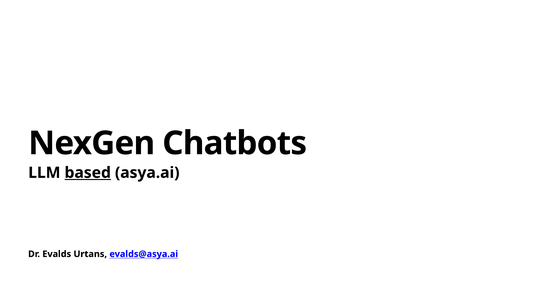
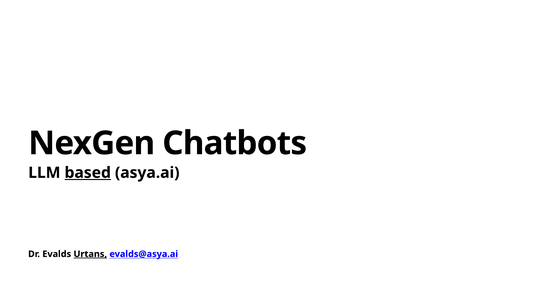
Urtans underline: none -> present (90, 255)
